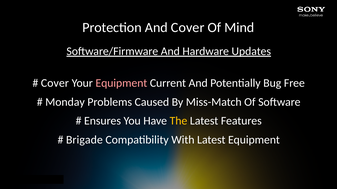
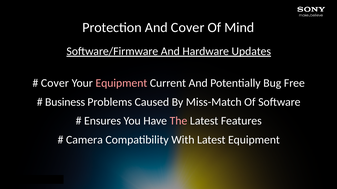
Monday: Monday -> Business (65, 102)
The colour: yellow -> pink (178, 121)
Brigade: Brigade -> Camera (84, 140)
